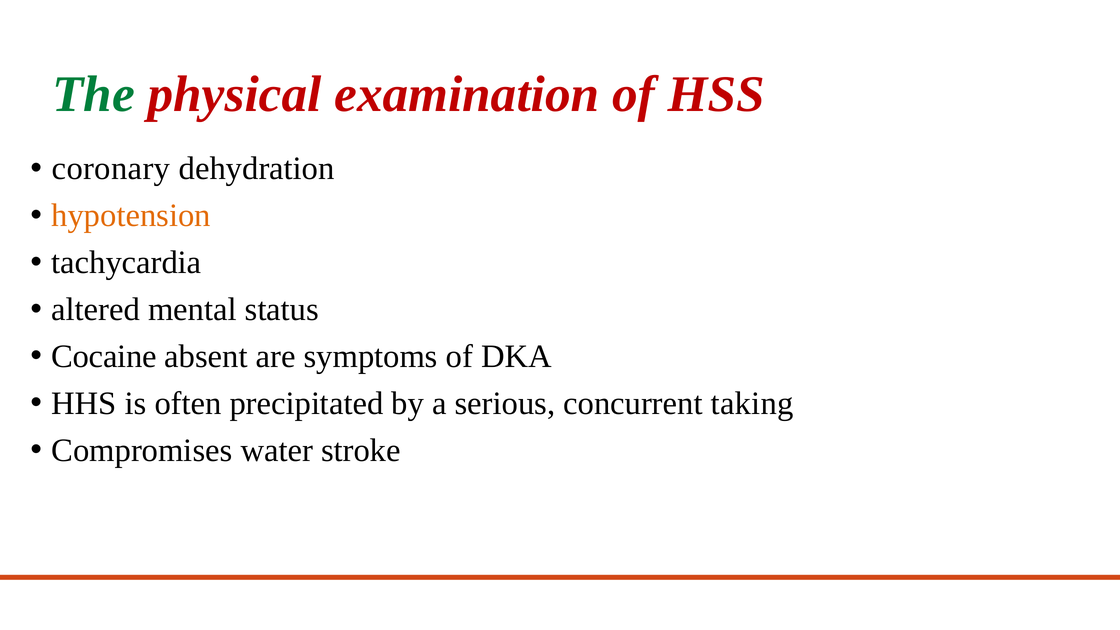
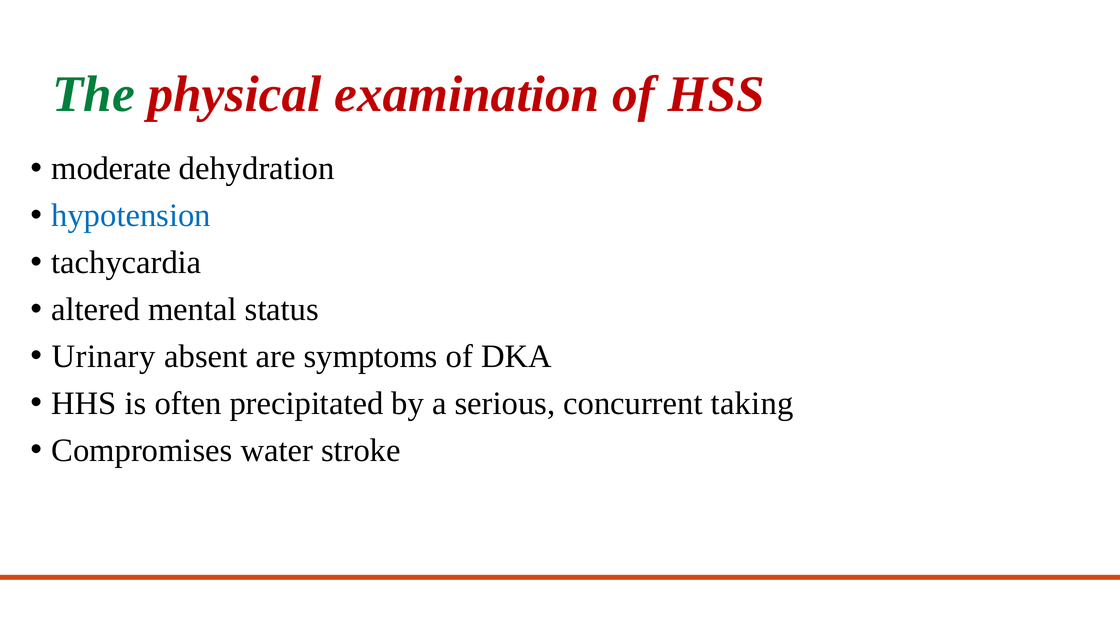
coronary: coronary -> moderate (111, 169)
hypotension colour: orange -> blue (131, 216)
Cocaine: Cocaine -> Urinary (104, 356)
